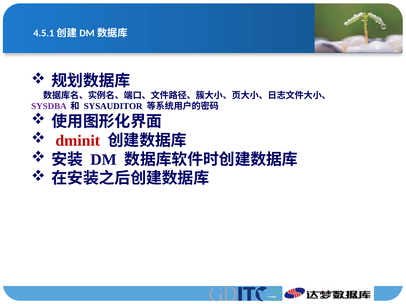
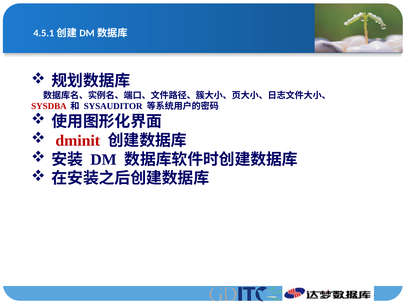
SYSDBA colour: purple -> red (49, 106)
